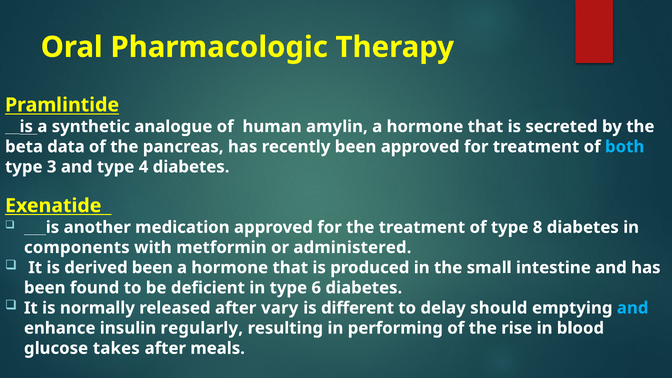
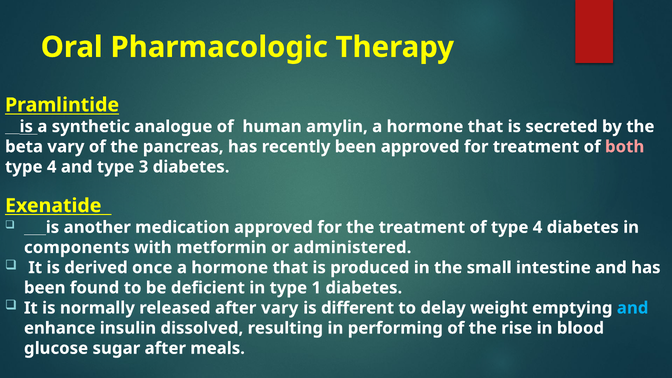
beta data: data -> vary (66, 147)
both colour: light blue -> pink (625, 147)
3: 3 -> 4 (52, 167)
4: 4 -> 3 (144, 167)
of type 8: 8 -> 4 (538, 227)
derived been: been -> once (152, 268)
6: 6 -> 1 (316, 288)
should: should -> weight (499, 308)
regularly: regularly -> dissolved (202, 328)
takes: takes -> sugar (116, 348)
